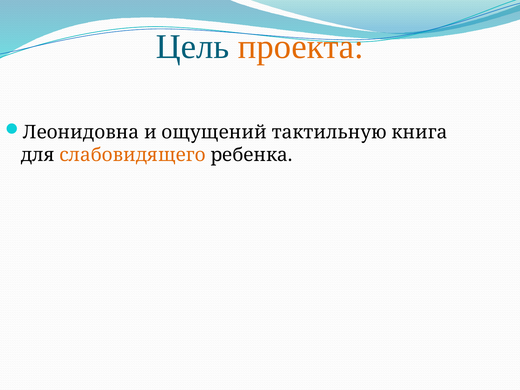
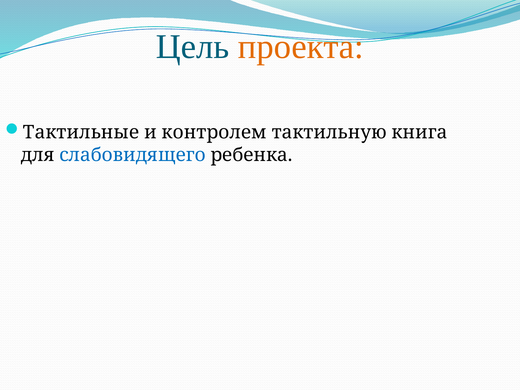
Леонидовна: Леонидовна -> Тактильные (81, 132)
ощущений: ощущений -> контролем (214, 132)
слабовидящего colour: orange -> blue (132, 155)
